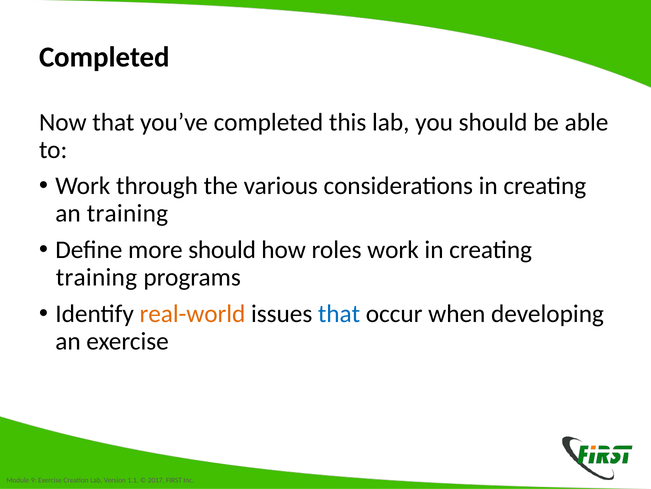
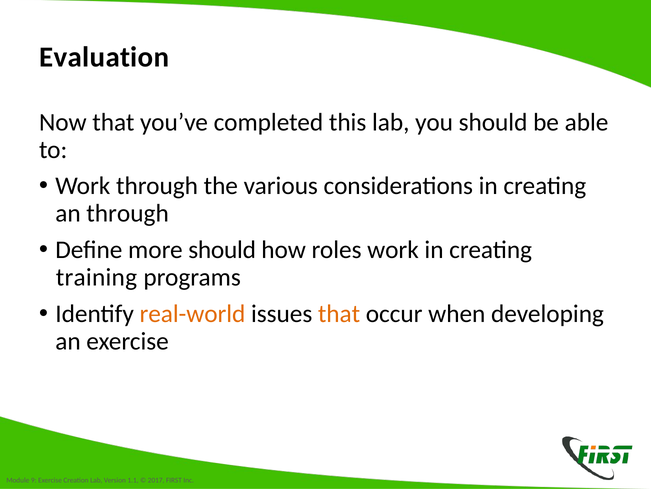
Completed: Completed -> Evaluation (104, 57)
an training: training -> through (128, 213)
that colour: blue -> orange (339, 313)
